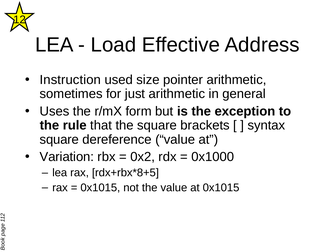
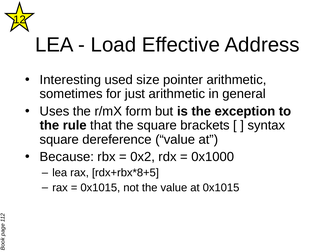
Instruction: Instruction -> Interesting (70, 80)
Variation: Variation -> Because (67, 156)
